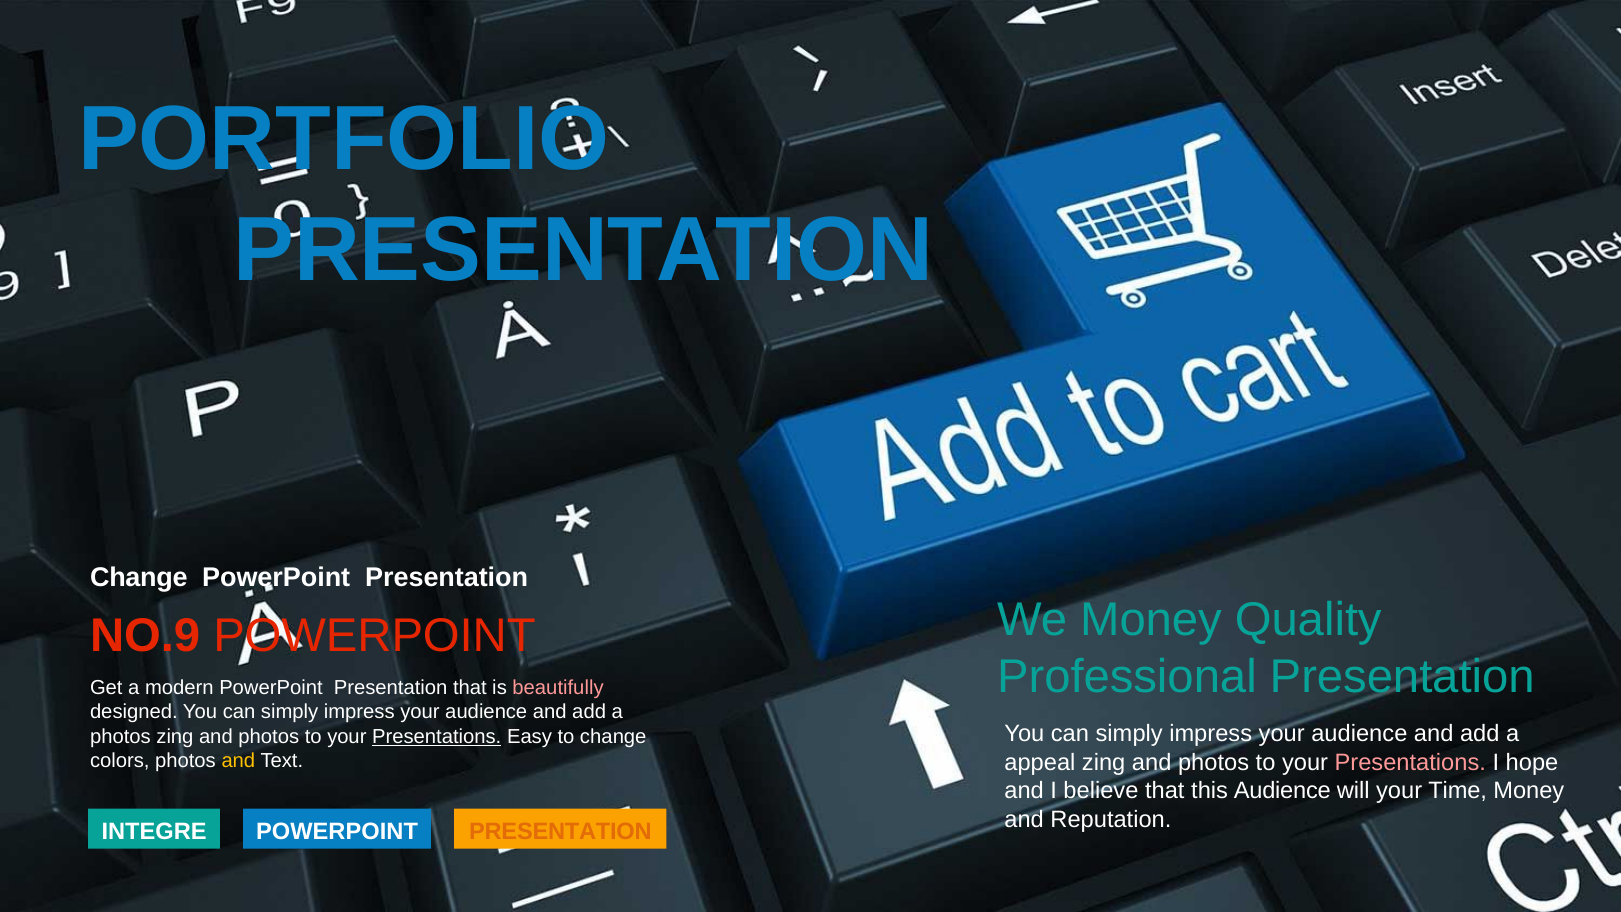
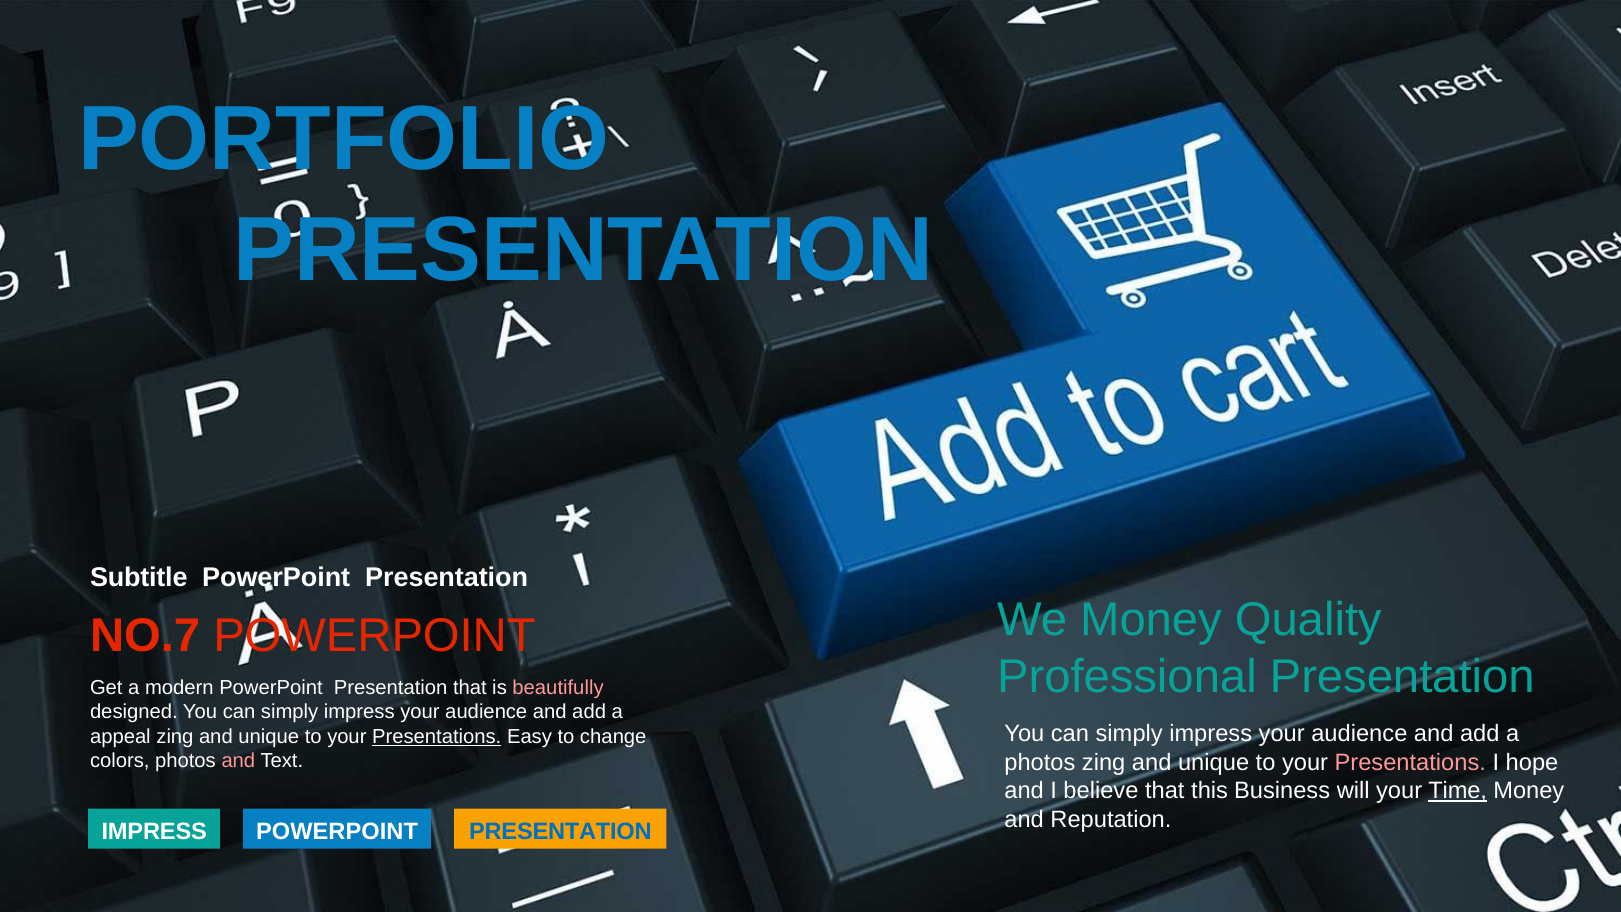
Change: Change -> Subtitle (139, 578)
NO.9: NO.9 -> NO.7 (145, 636)
photos: photos -> appeal (120, 736)
photos: photos -> unique (269, 736)
and colour: yellow -> pink (238, 761)
appeal: appeal -> photos (1040, 762)
photos: photos -> unique (1214, 762)
this Audience: Audience -> Business (1282, 791)
Time underline: none -> present (1458, 791)
INTEGRE: INTEGRE -> IMPRESS (154, 831)
PRESENTATION colour: orange -> blue (560, 831)
